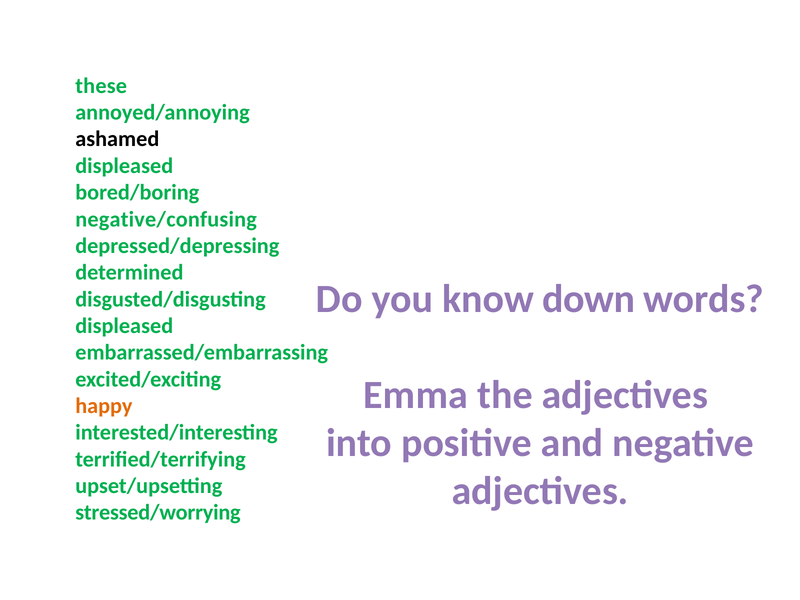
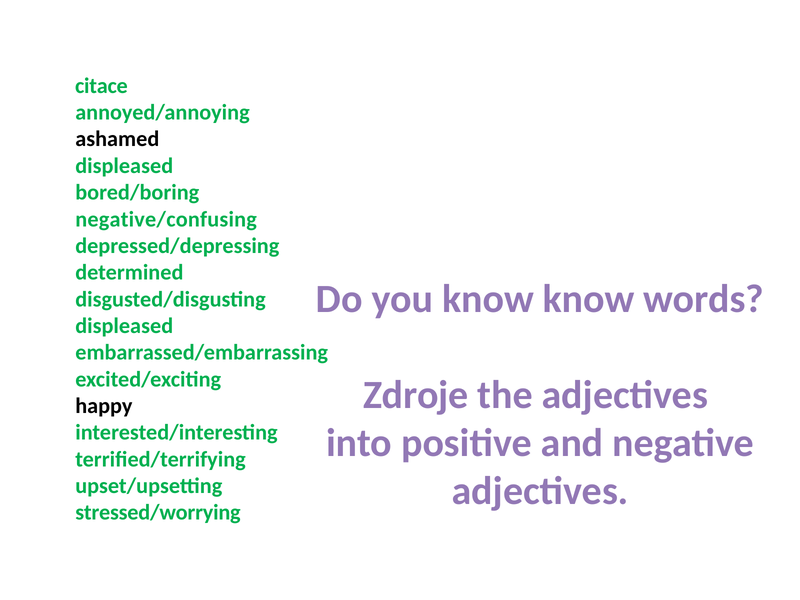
these: these -> citace (101, 86)
know down: down -> know (589, 299)
Emma: Emma -> Zdroje (416, 395)
happy colour: orange -> black (104, 406)
